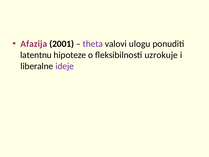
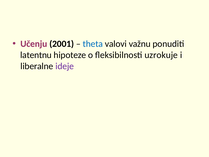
Afazija: Afazija -> Učenju (34, 44)
theta colour: purple -> blue (93, 44)
ulogu: ulogu -> važnu (140, 44)
